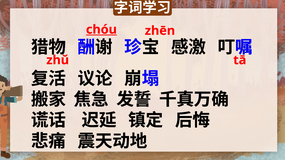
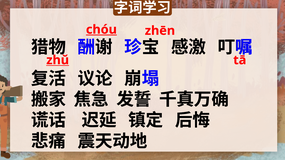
zhǔ underline: none -> present (58, 60)
